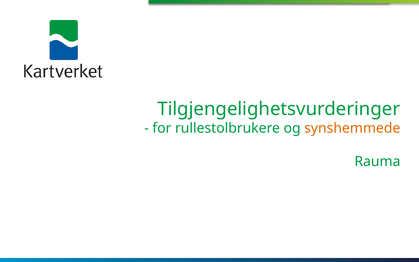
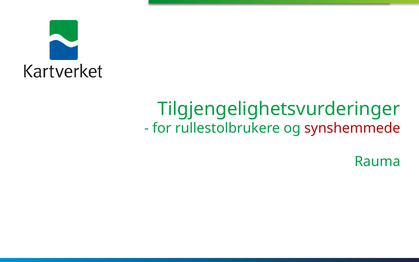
synshemmede colour: orange -> red (352, 128)
